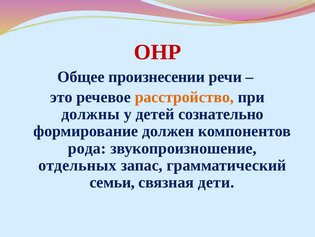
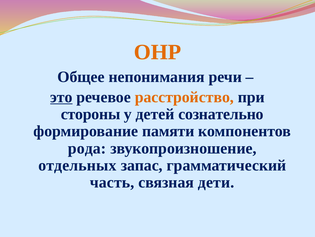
ОНР colour: red -> orange (157, 52)
произнесении: произнесении -> непонимания (157, 77)
это underline: none -> present (61, 97)
должны: должны -> стороны (91, 114)
должен: должен -> памяти (168, 131)
семьи: семьи -> часть (112, 182)
